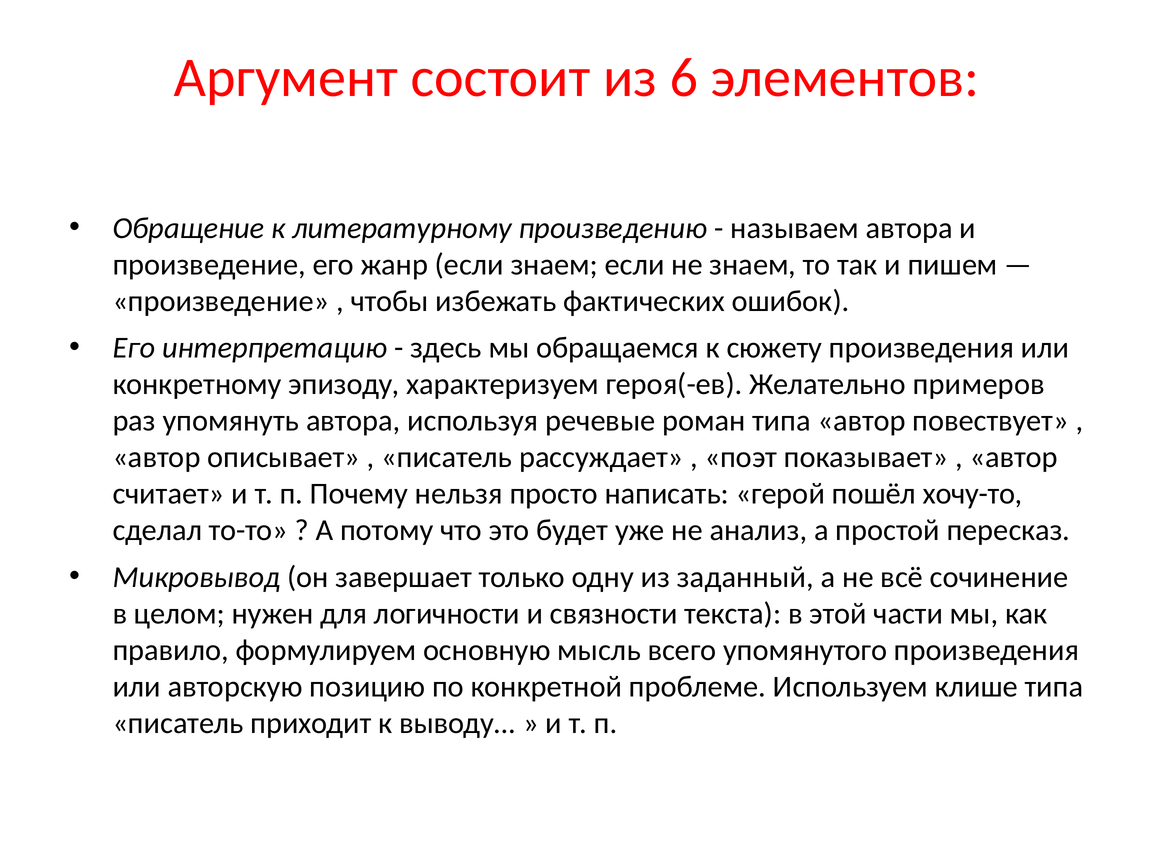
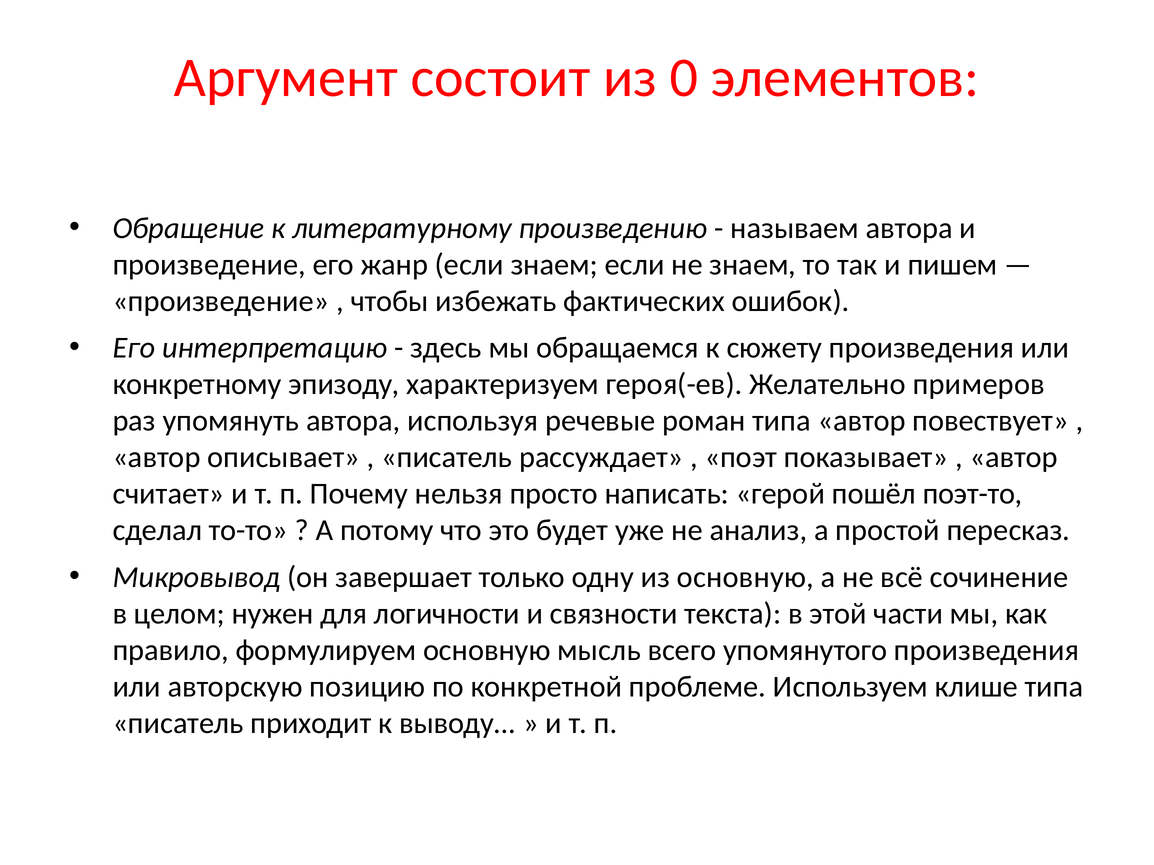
6: 6 -> 0 (684, 78)
хочу-то: хочу-то -> поэт-то (973, 494)
из заданный: заданный -> основную (745, 577)
